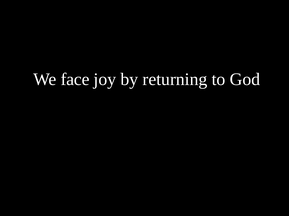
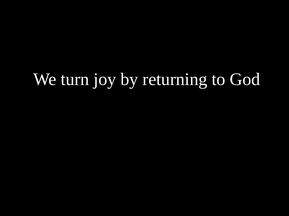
face: face -> turn (75, 79)
